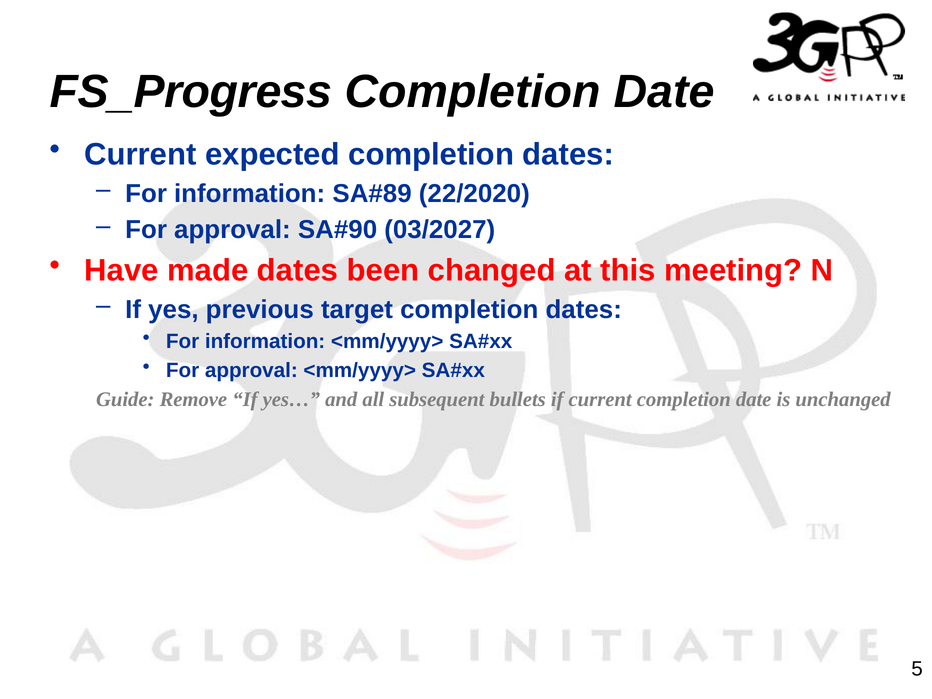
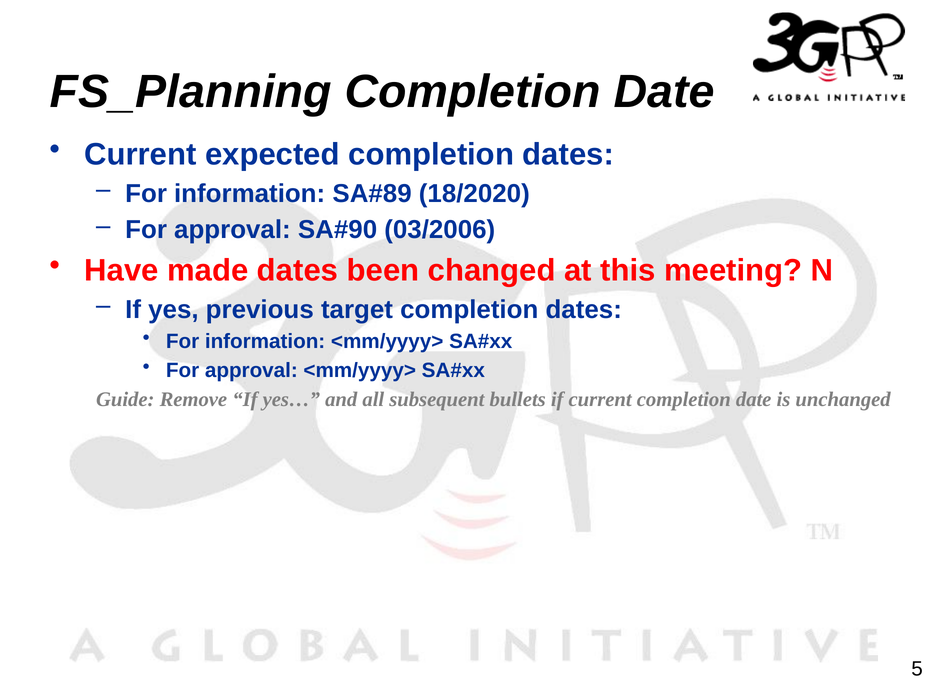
FS_Progress: FS_Progress -> FS_Planning (191, 92)
22/2020: 22/2020 -> 18/2020 (474, 194)
03/2027: 03/2027 -> 03/2006 (440, 230)
